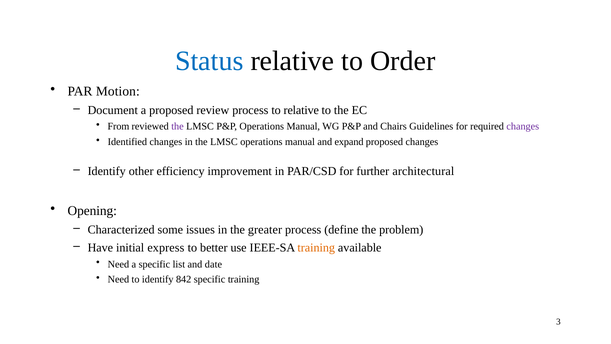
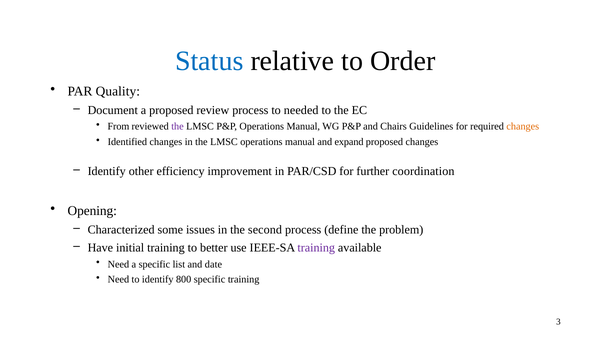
Motion: Motion -> Quality (118, 91)
to relative: relative -> needed (301, 110)
changes colour: purple -> orange (523, 126)
architectural: architectural -> coordination (423, 171)
greater: greater -> second (265, 230)
initial express: express -> training (166, 248)
training colour: orange -> purple (316, 248)
842: 842 -> 800 (184, 279)
